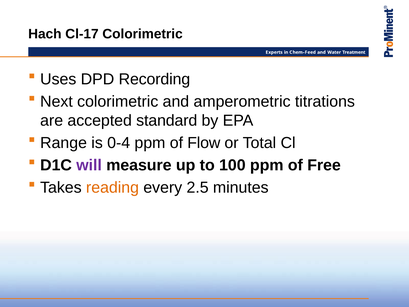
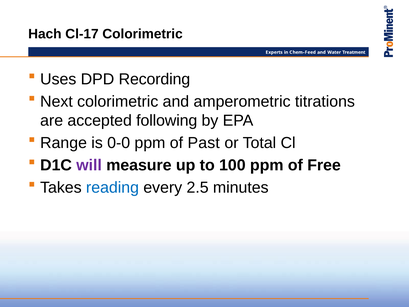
standard: standard -> following (167, 120)
0-4: 0-4 -> 0-0 (119, 143)
Flow: Flow -> Past (204, 143)
reading colour: orange -> blue (112, 187)
